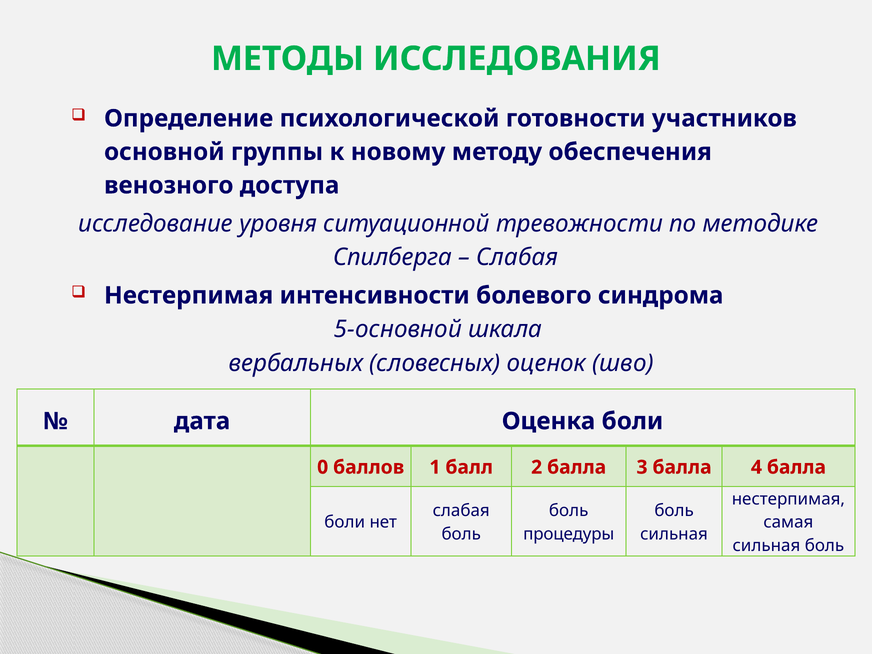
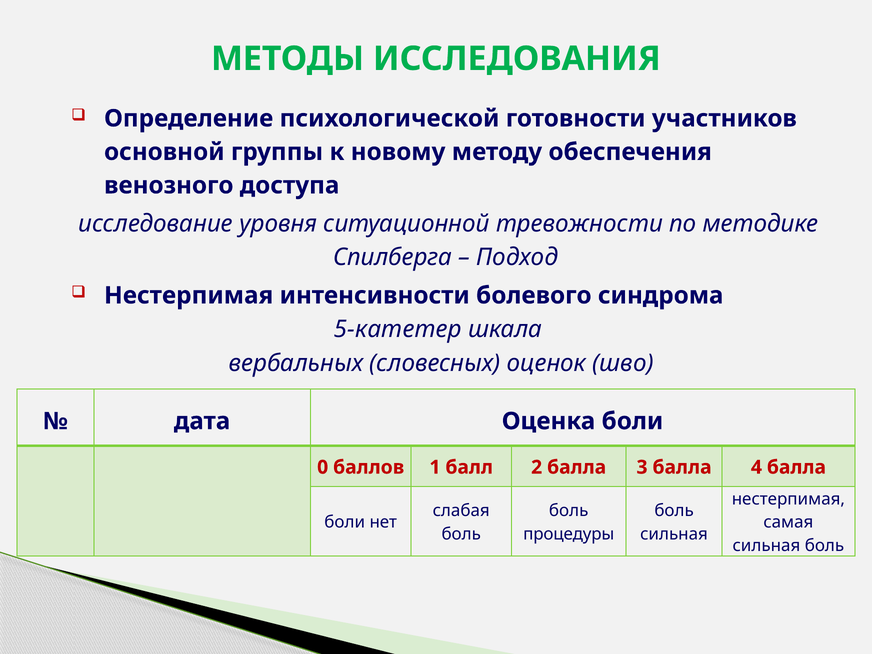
Слабая: Слабая -> Подход (517, 257)
5-основной: 5-основной -> 5-катетер (398, 329)
